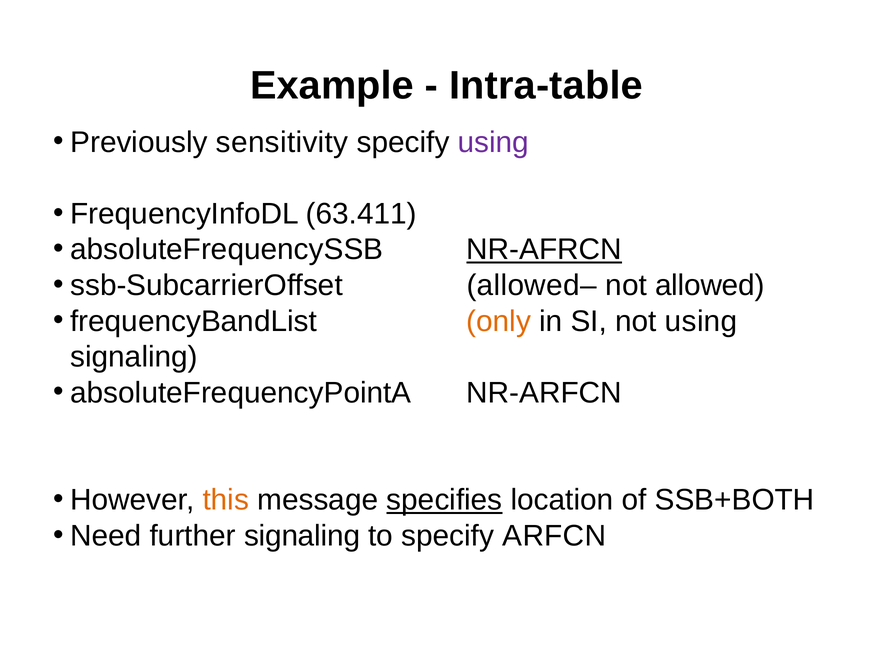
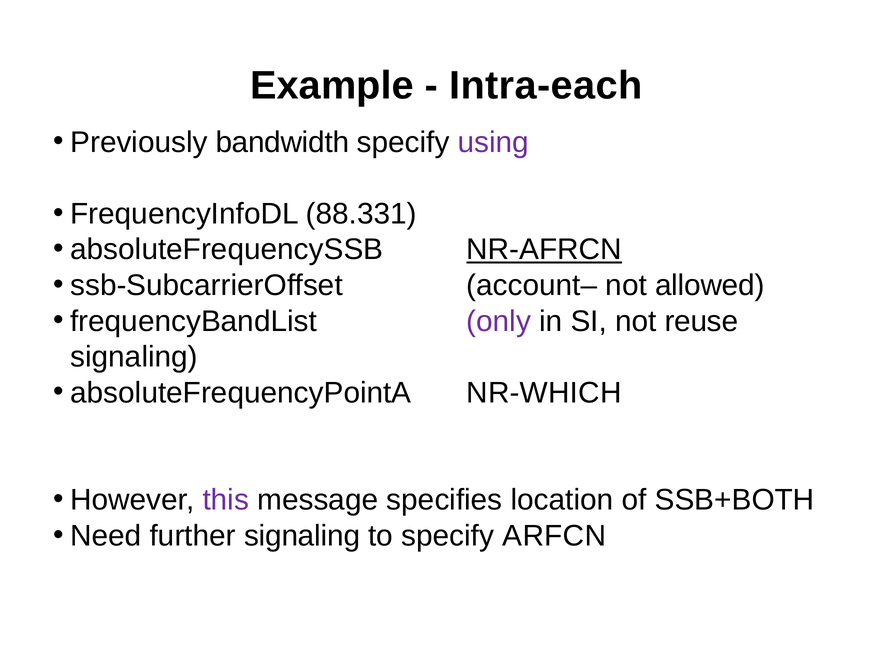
Intra-table: Intra-table -> Intra-each (546, 85)
sensitivity: sensitivity -> bandwidth (282, 142)
63.411: 63.411 -> 88.331 (361, 214)
allowed–: allowed– -> account– (532, 285)
only colour: orange -> purple (499, 321)
not using: using -> reuse (701, 321)
NR-ARFCN: NR-ARFCN -> NR-WHICH (544, 392)
this colour: orange -> purple (226, 500)
specifies underline: present -> none (444, 500)
